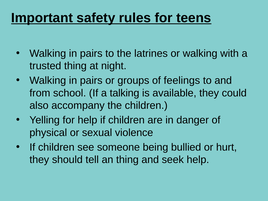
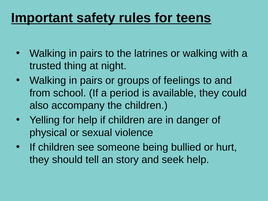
talking: talking -> period (124, 93)
an thing: thing -> story (127, 160)
